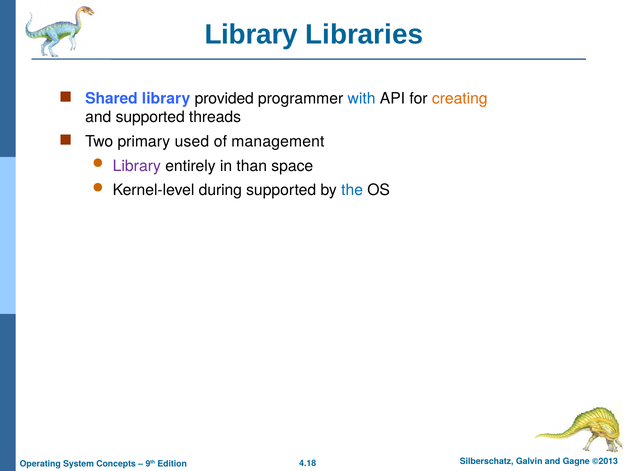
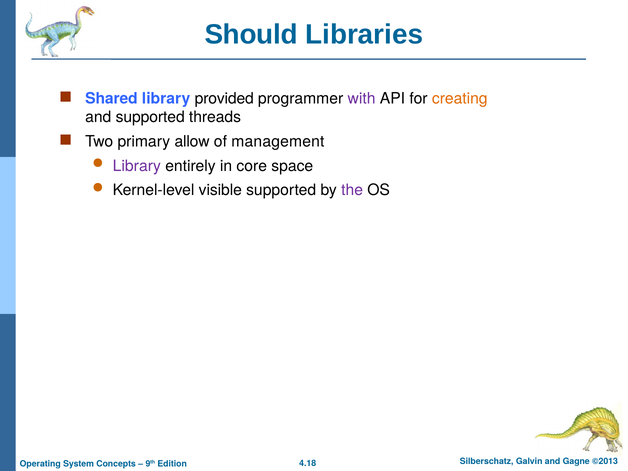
Library: Library -> Should (251, 35)
with colour: blue -> purple (362, 98)
used: used -> allow (192, 142)
than: than -> core (252, 166)
during: during -> visible (220, 190)
the colour: blue -> purple (352, 190)
